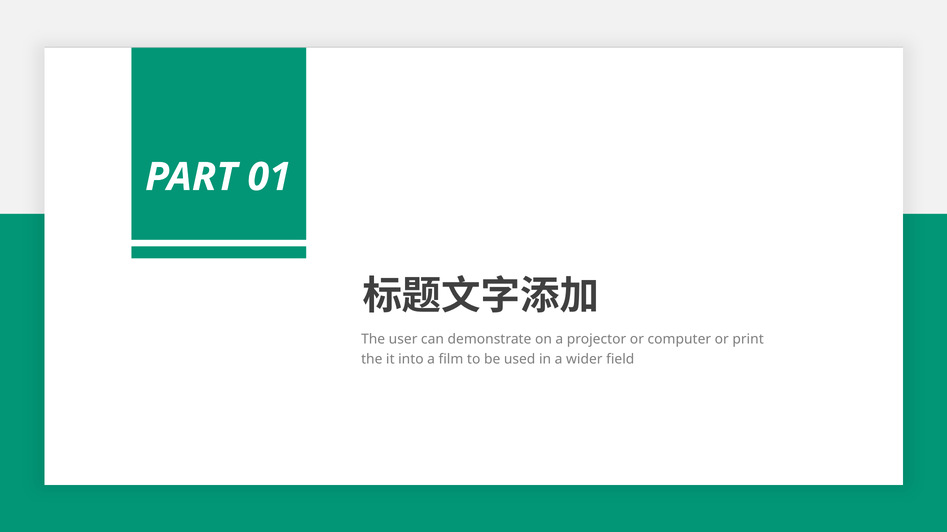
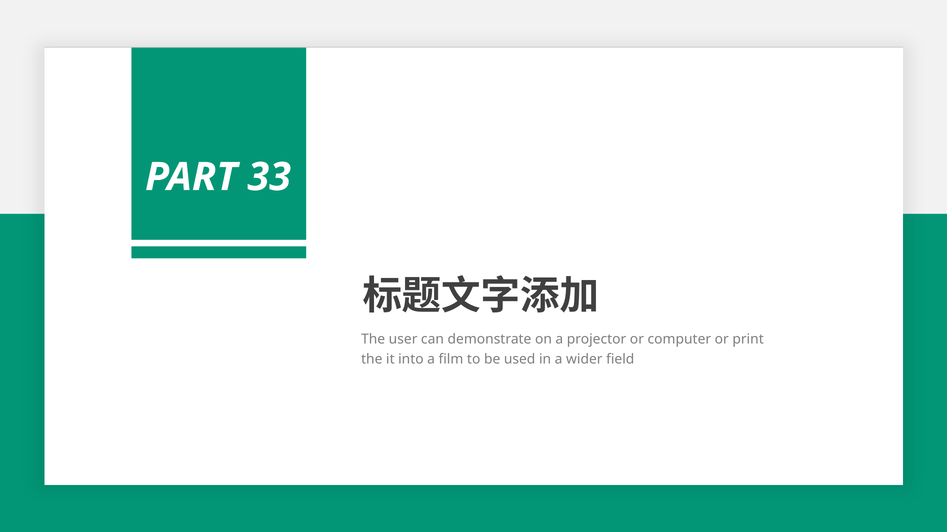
01: 01 -> 33 (269, 177)
